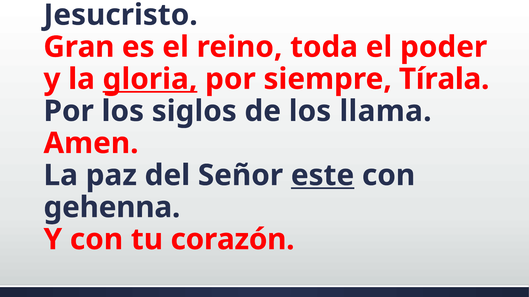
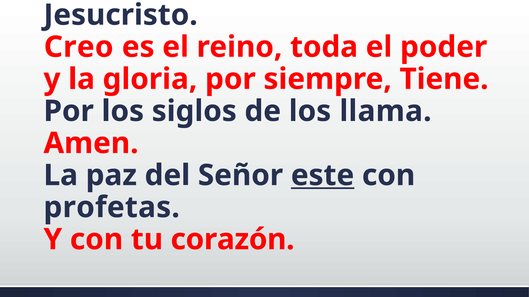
Gran: Gran -> Creo (79, 47)
gloria underline: present -> none (150, 79)
Tírala: Tírala -> Tiene (444, 79)
gehenna: gehenna -> profetas (112, 208)
